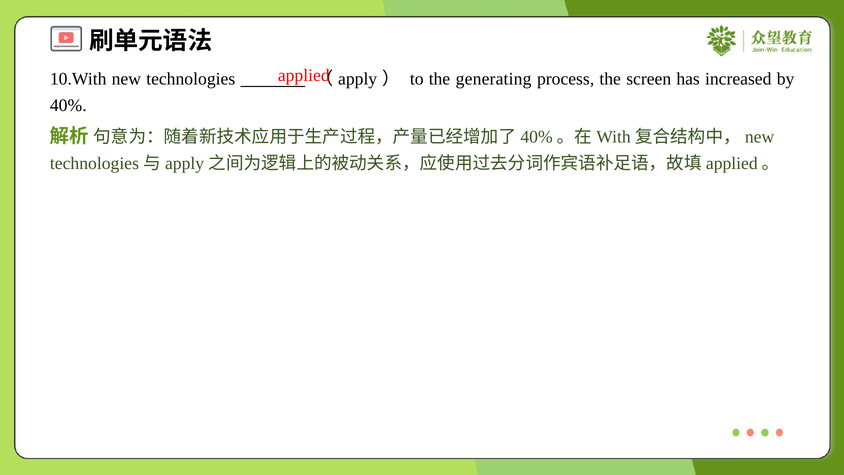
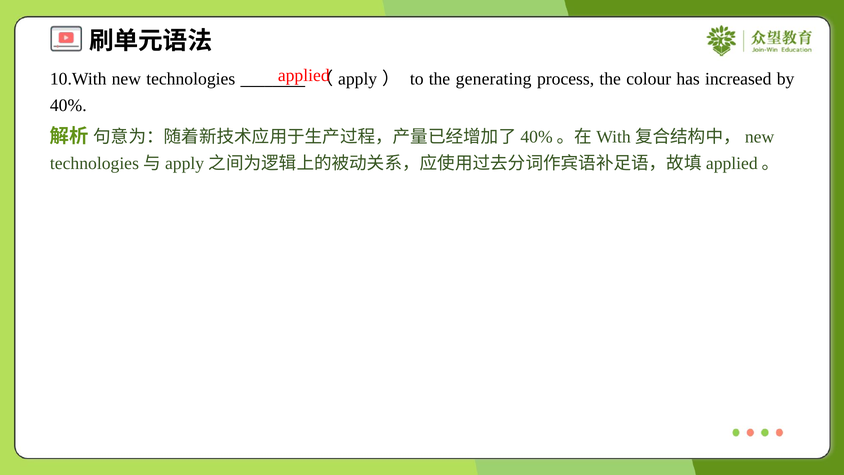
screen: screen -> colour (649, 79)
